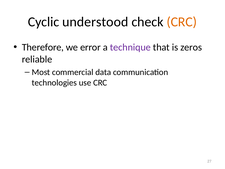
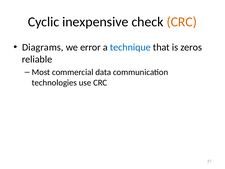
understood: understood -> inexpensive (95, 22)
Therefore: Therefore -> Diagrams (43, 47)
technique colour: purple -> blue (130, 47)
